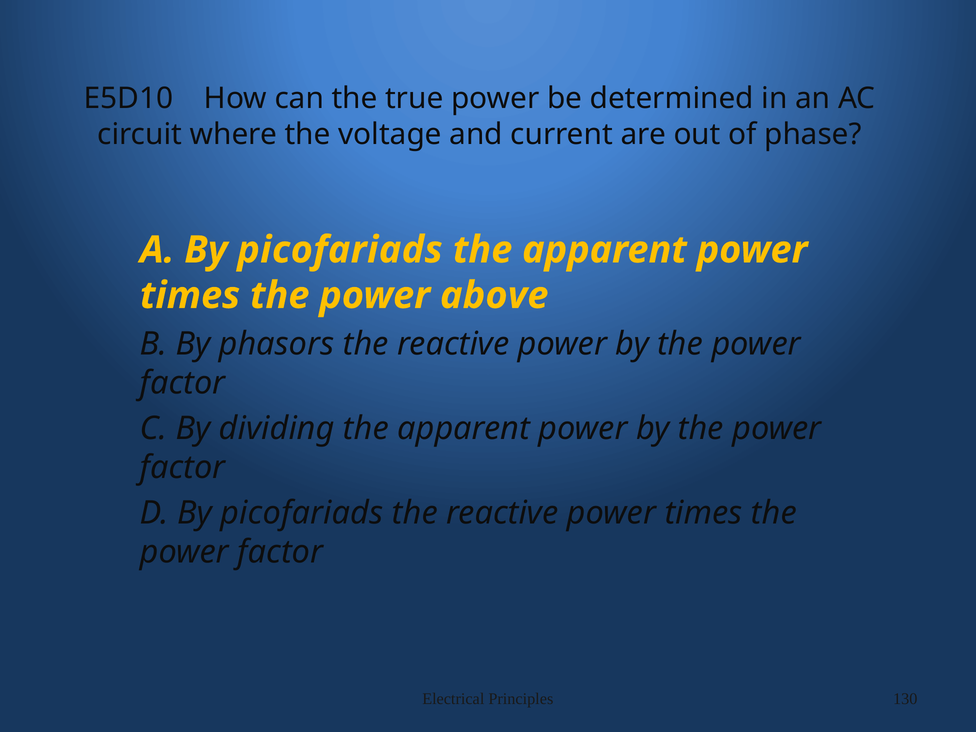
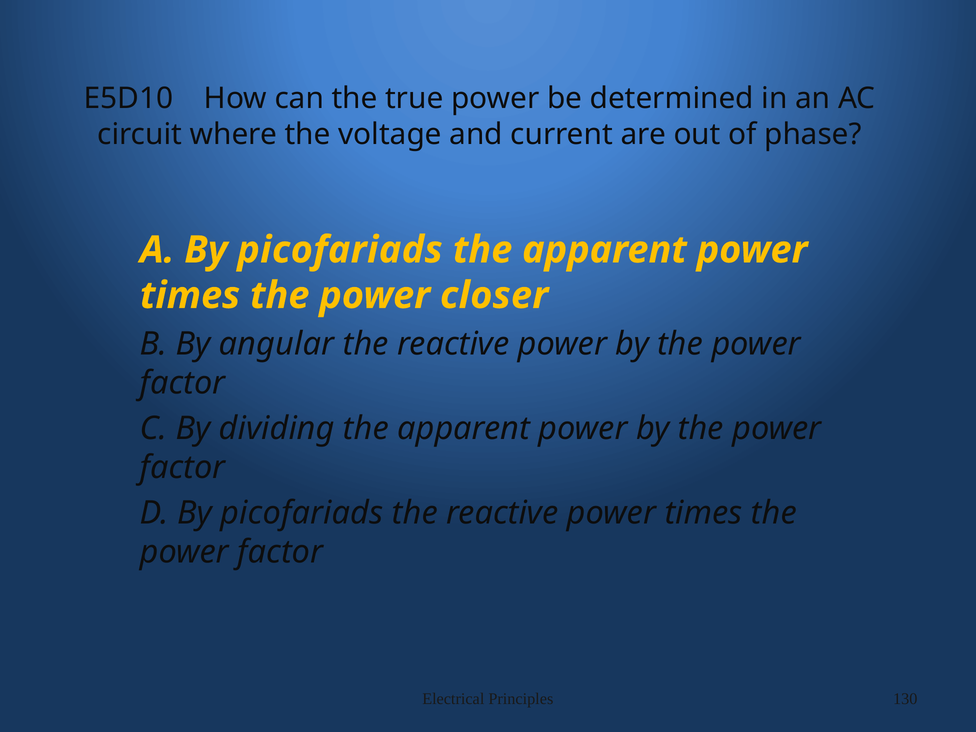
above: above -> closer (494, 295)
phasors: phasors -> angular (276, 344)
